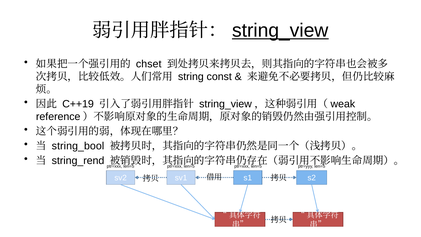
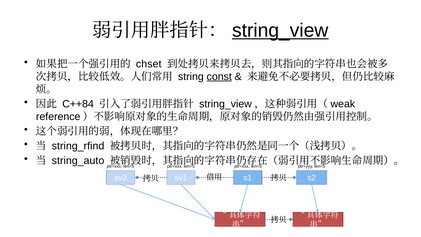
const underline: none -> present (219, 76)
C++19: C++19 -> C++84 (78, 104)
string_bool: string_bool -> string_rfind (78, 146)
string_rend: string_rend -> string_auto (78, 161)
